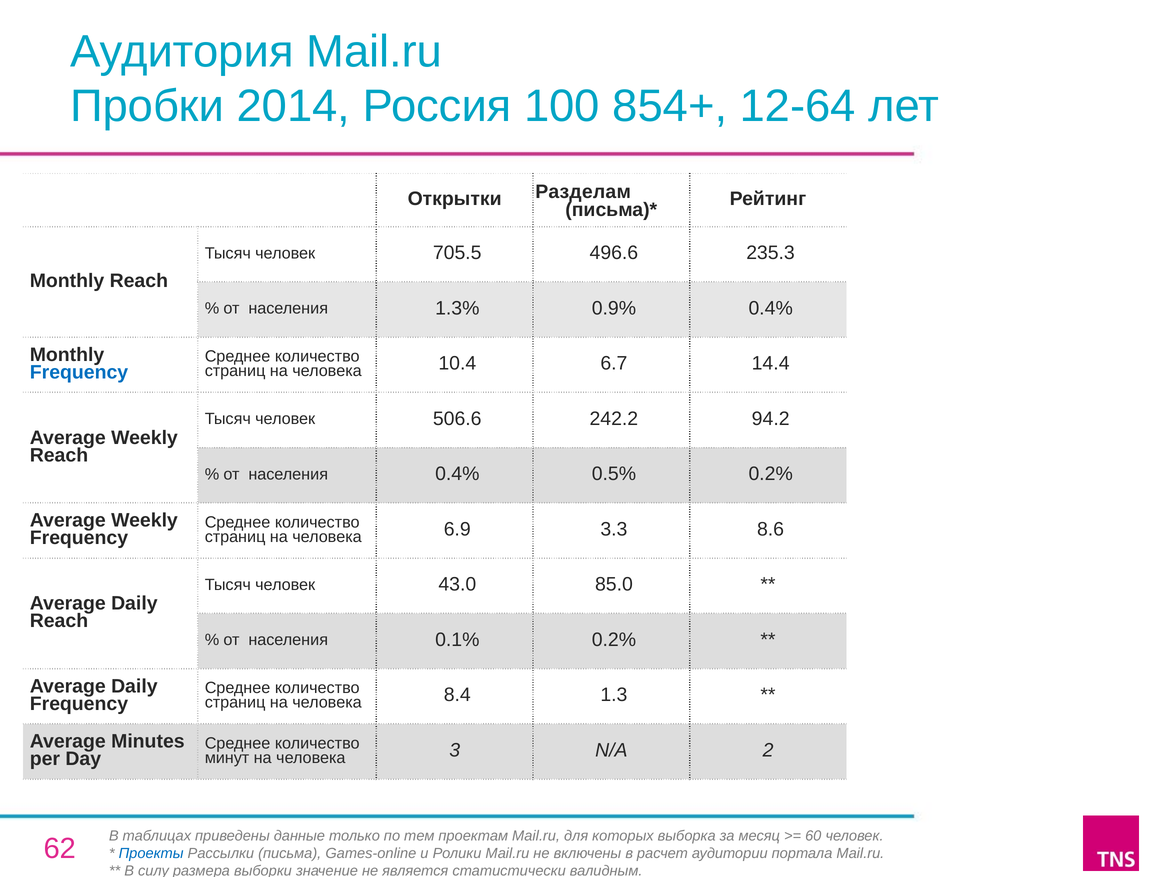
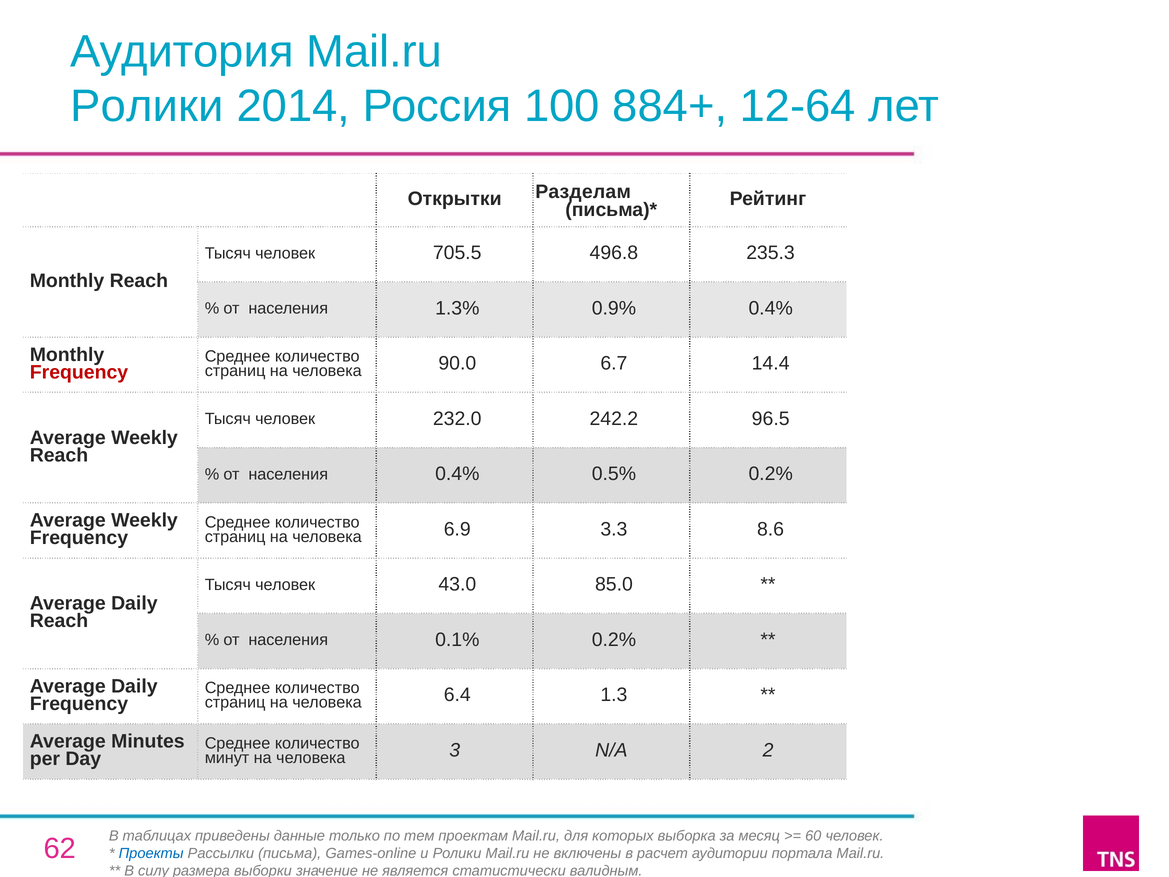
Пробки: Пробки -> Ролики (147, 106)
854+: 854+ -> 884+ (670, 106)
496.6: 496.6 -> 496.8 (614, 253)
Frequency colour: blue -> red (79, 372)
10.4: 10.4 -> 90.0 (457, 363)
506.6: 506.6 -> 232.0 (457, 419)
94.2: 94.2 -> 96.5 (771, 419)
8.4: 8.4 -> 6.4 (457, 695)
